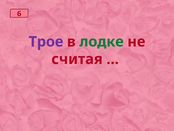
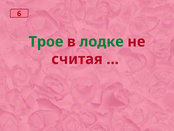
Трое colour: purple -> green (46, 42)
